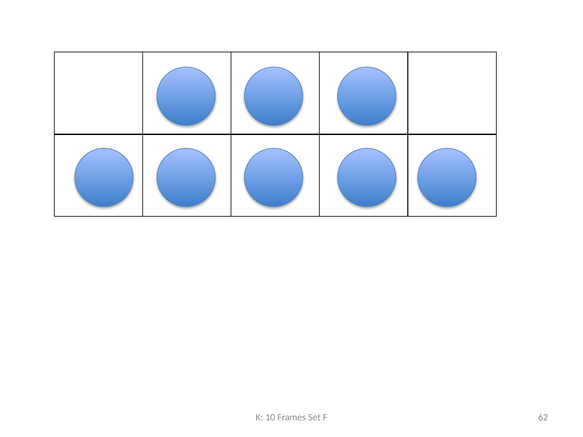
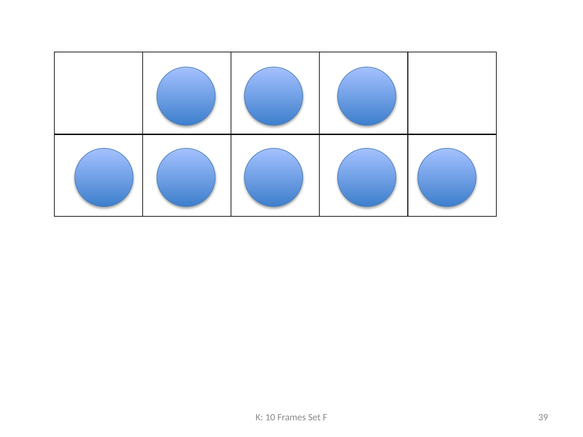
62: 62 -> 39 (543, 417)
